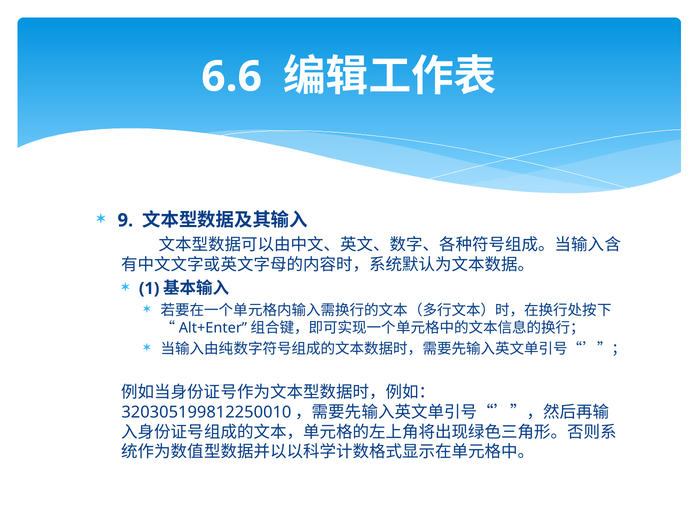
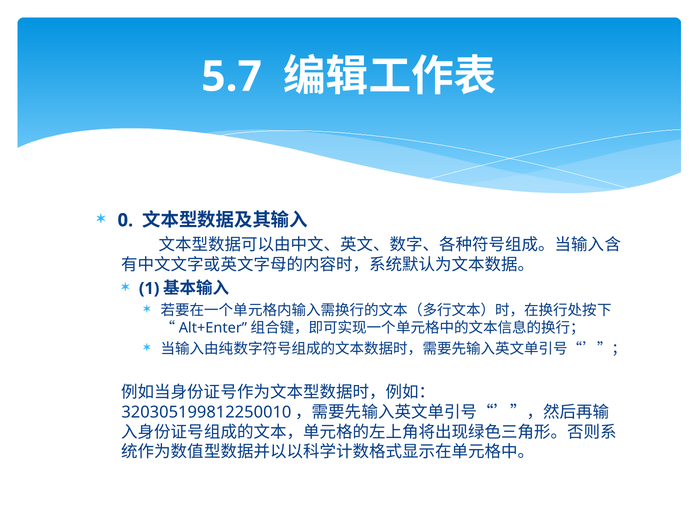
6.6: 6.6 -> 5.7 (232, 77)
9: 9 -> 0 (125, 220)
